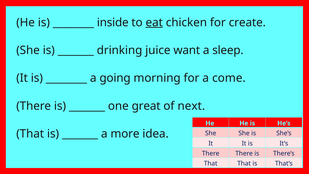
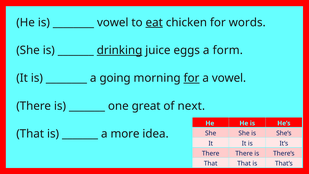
inside: inside -> vowel (113, 22)
create: create -> words (247, 22)
drinking underline: none -> present (120, 50)
want: want -> eggs (187, 50)
sleep: sleep -> form (228, 50)
for underline: none -> present (192, 78)
a come: come -> vowel (229, 78)
